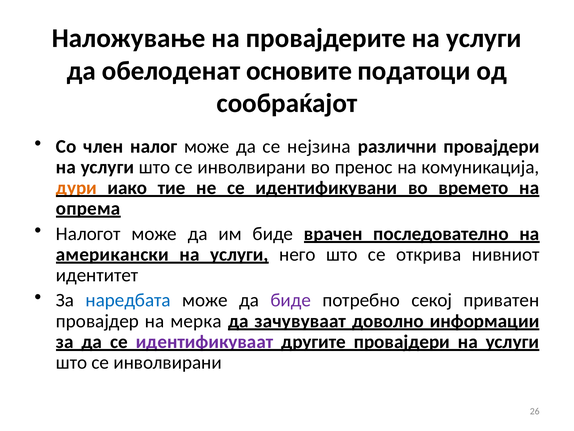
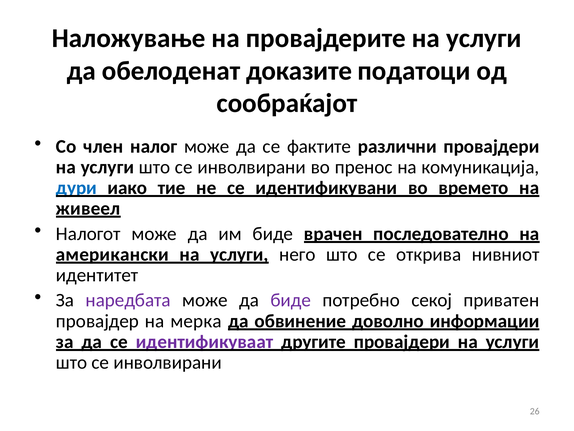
основите: основите -> доказите (299, 71)
нејзина: нејзина -> фактите (319, 146)
дури colour: orange -> blue (76, 188)
опрема: опрема -> живеел (88, 208)
наредбата colour: blue -> purple (128, 300)
зачувуваат: зачувуваат -> обвинение (300, 321)
